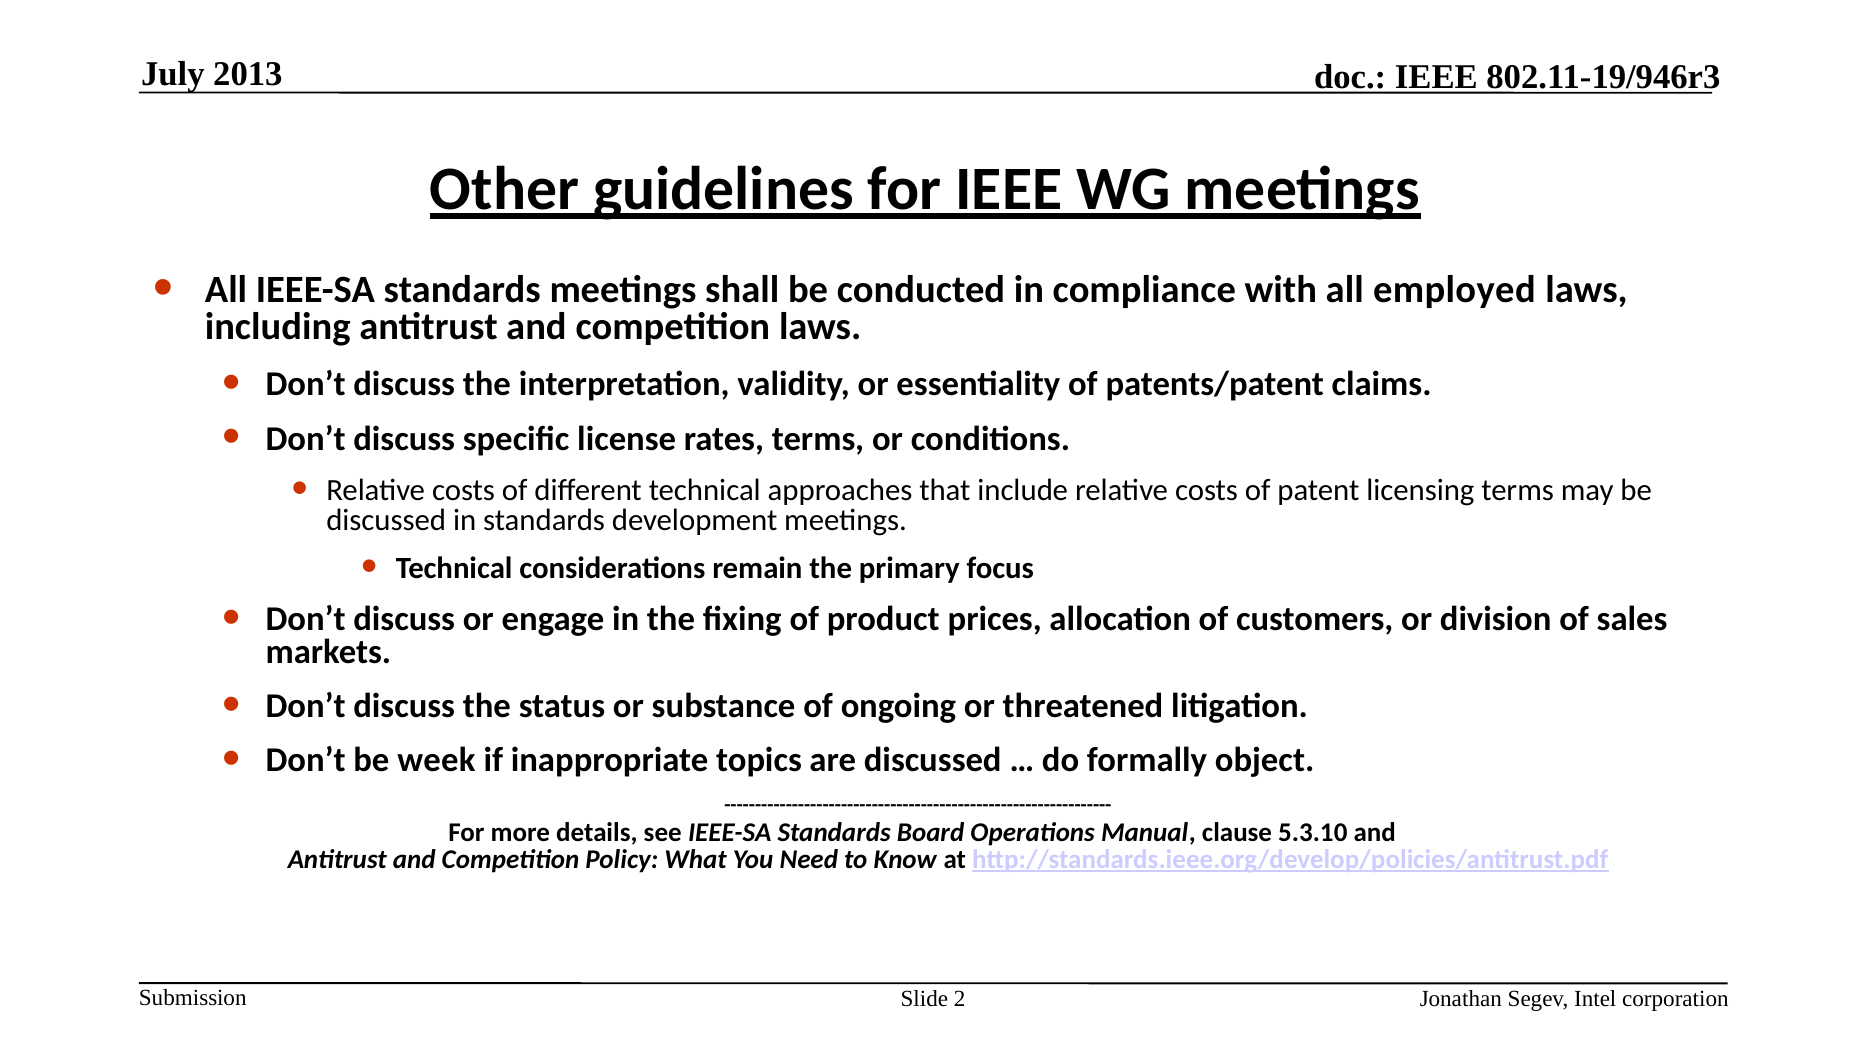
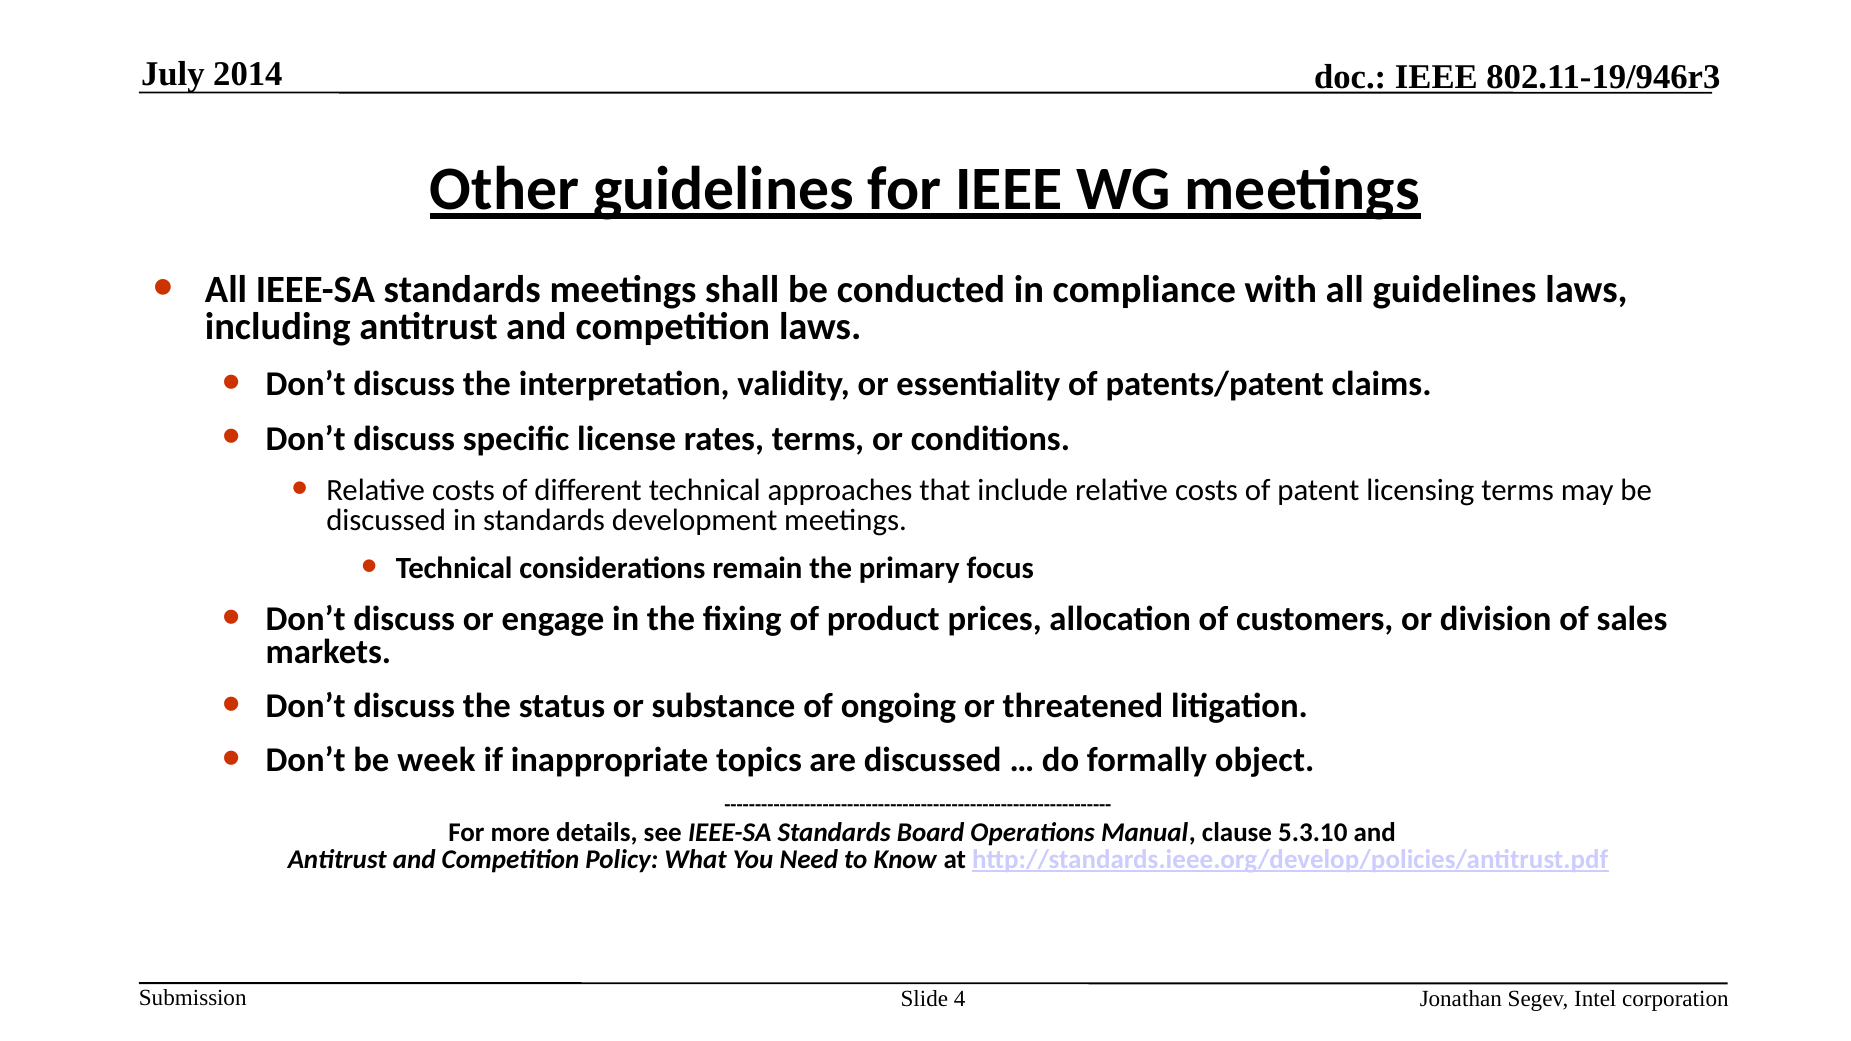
2013: 2013 -> 2014 (248, 74)
all employed: employed -> guidelines (1454, 290)
2: 2 -> 4 (960, 999)
